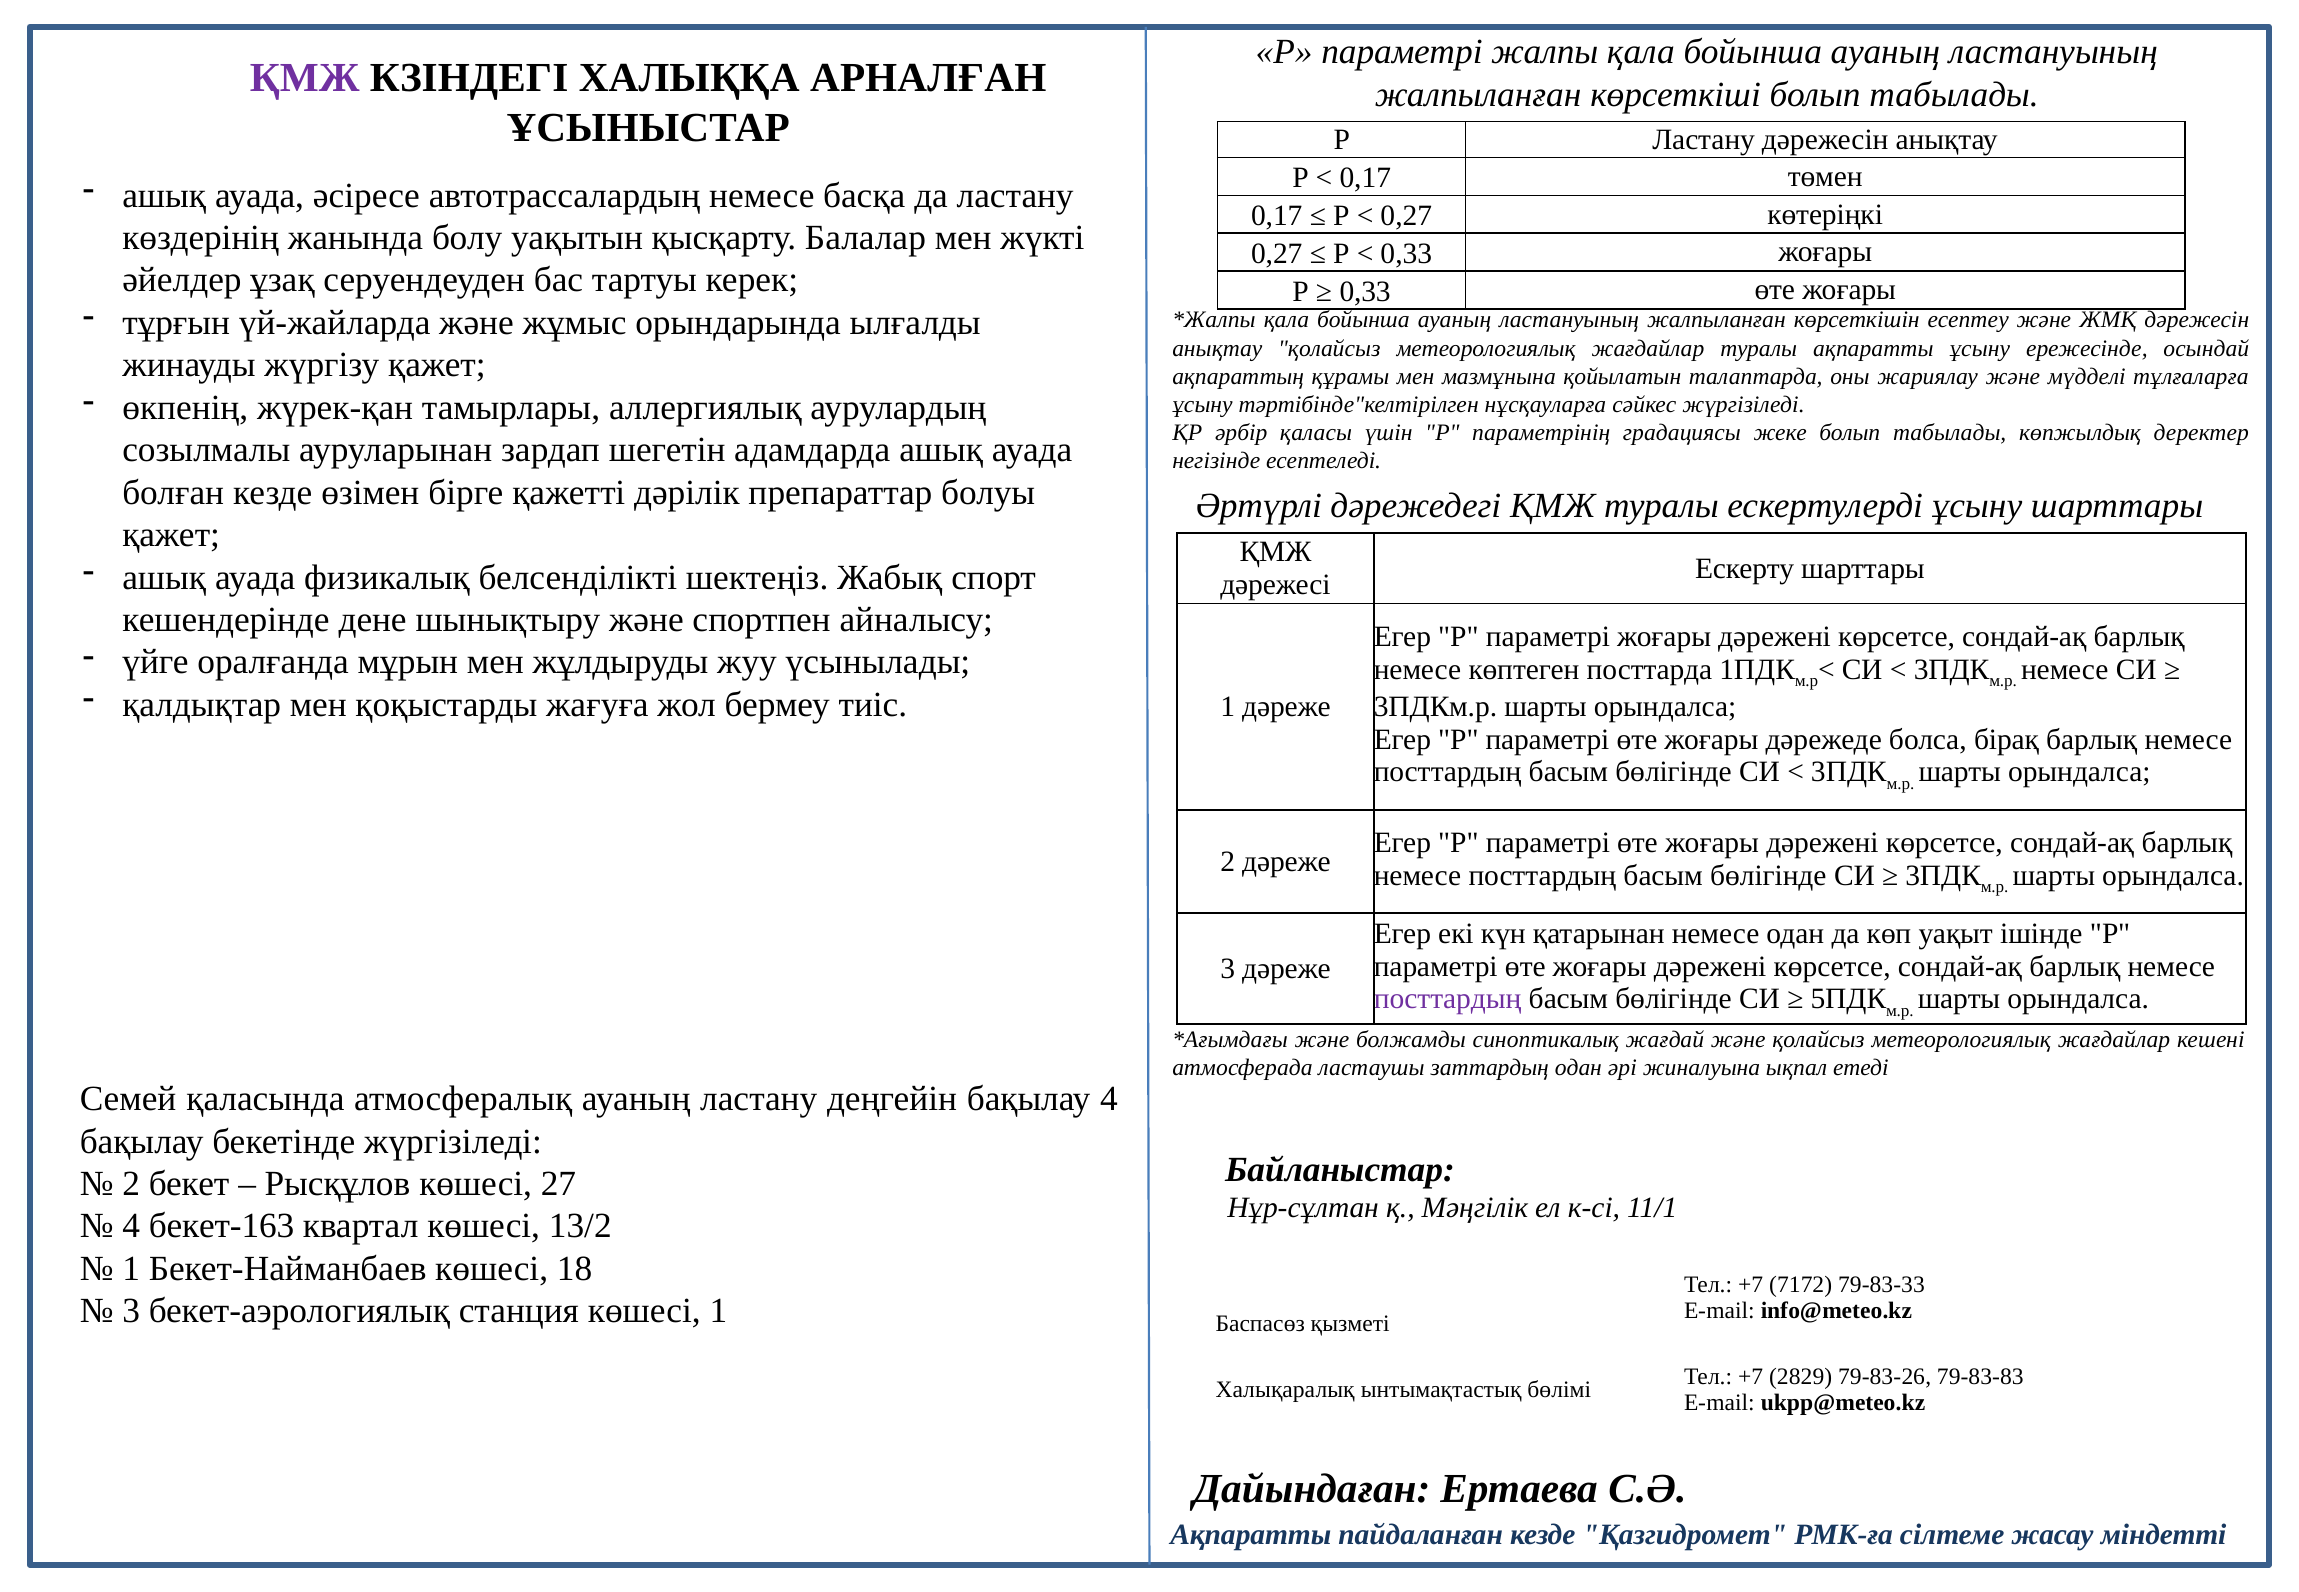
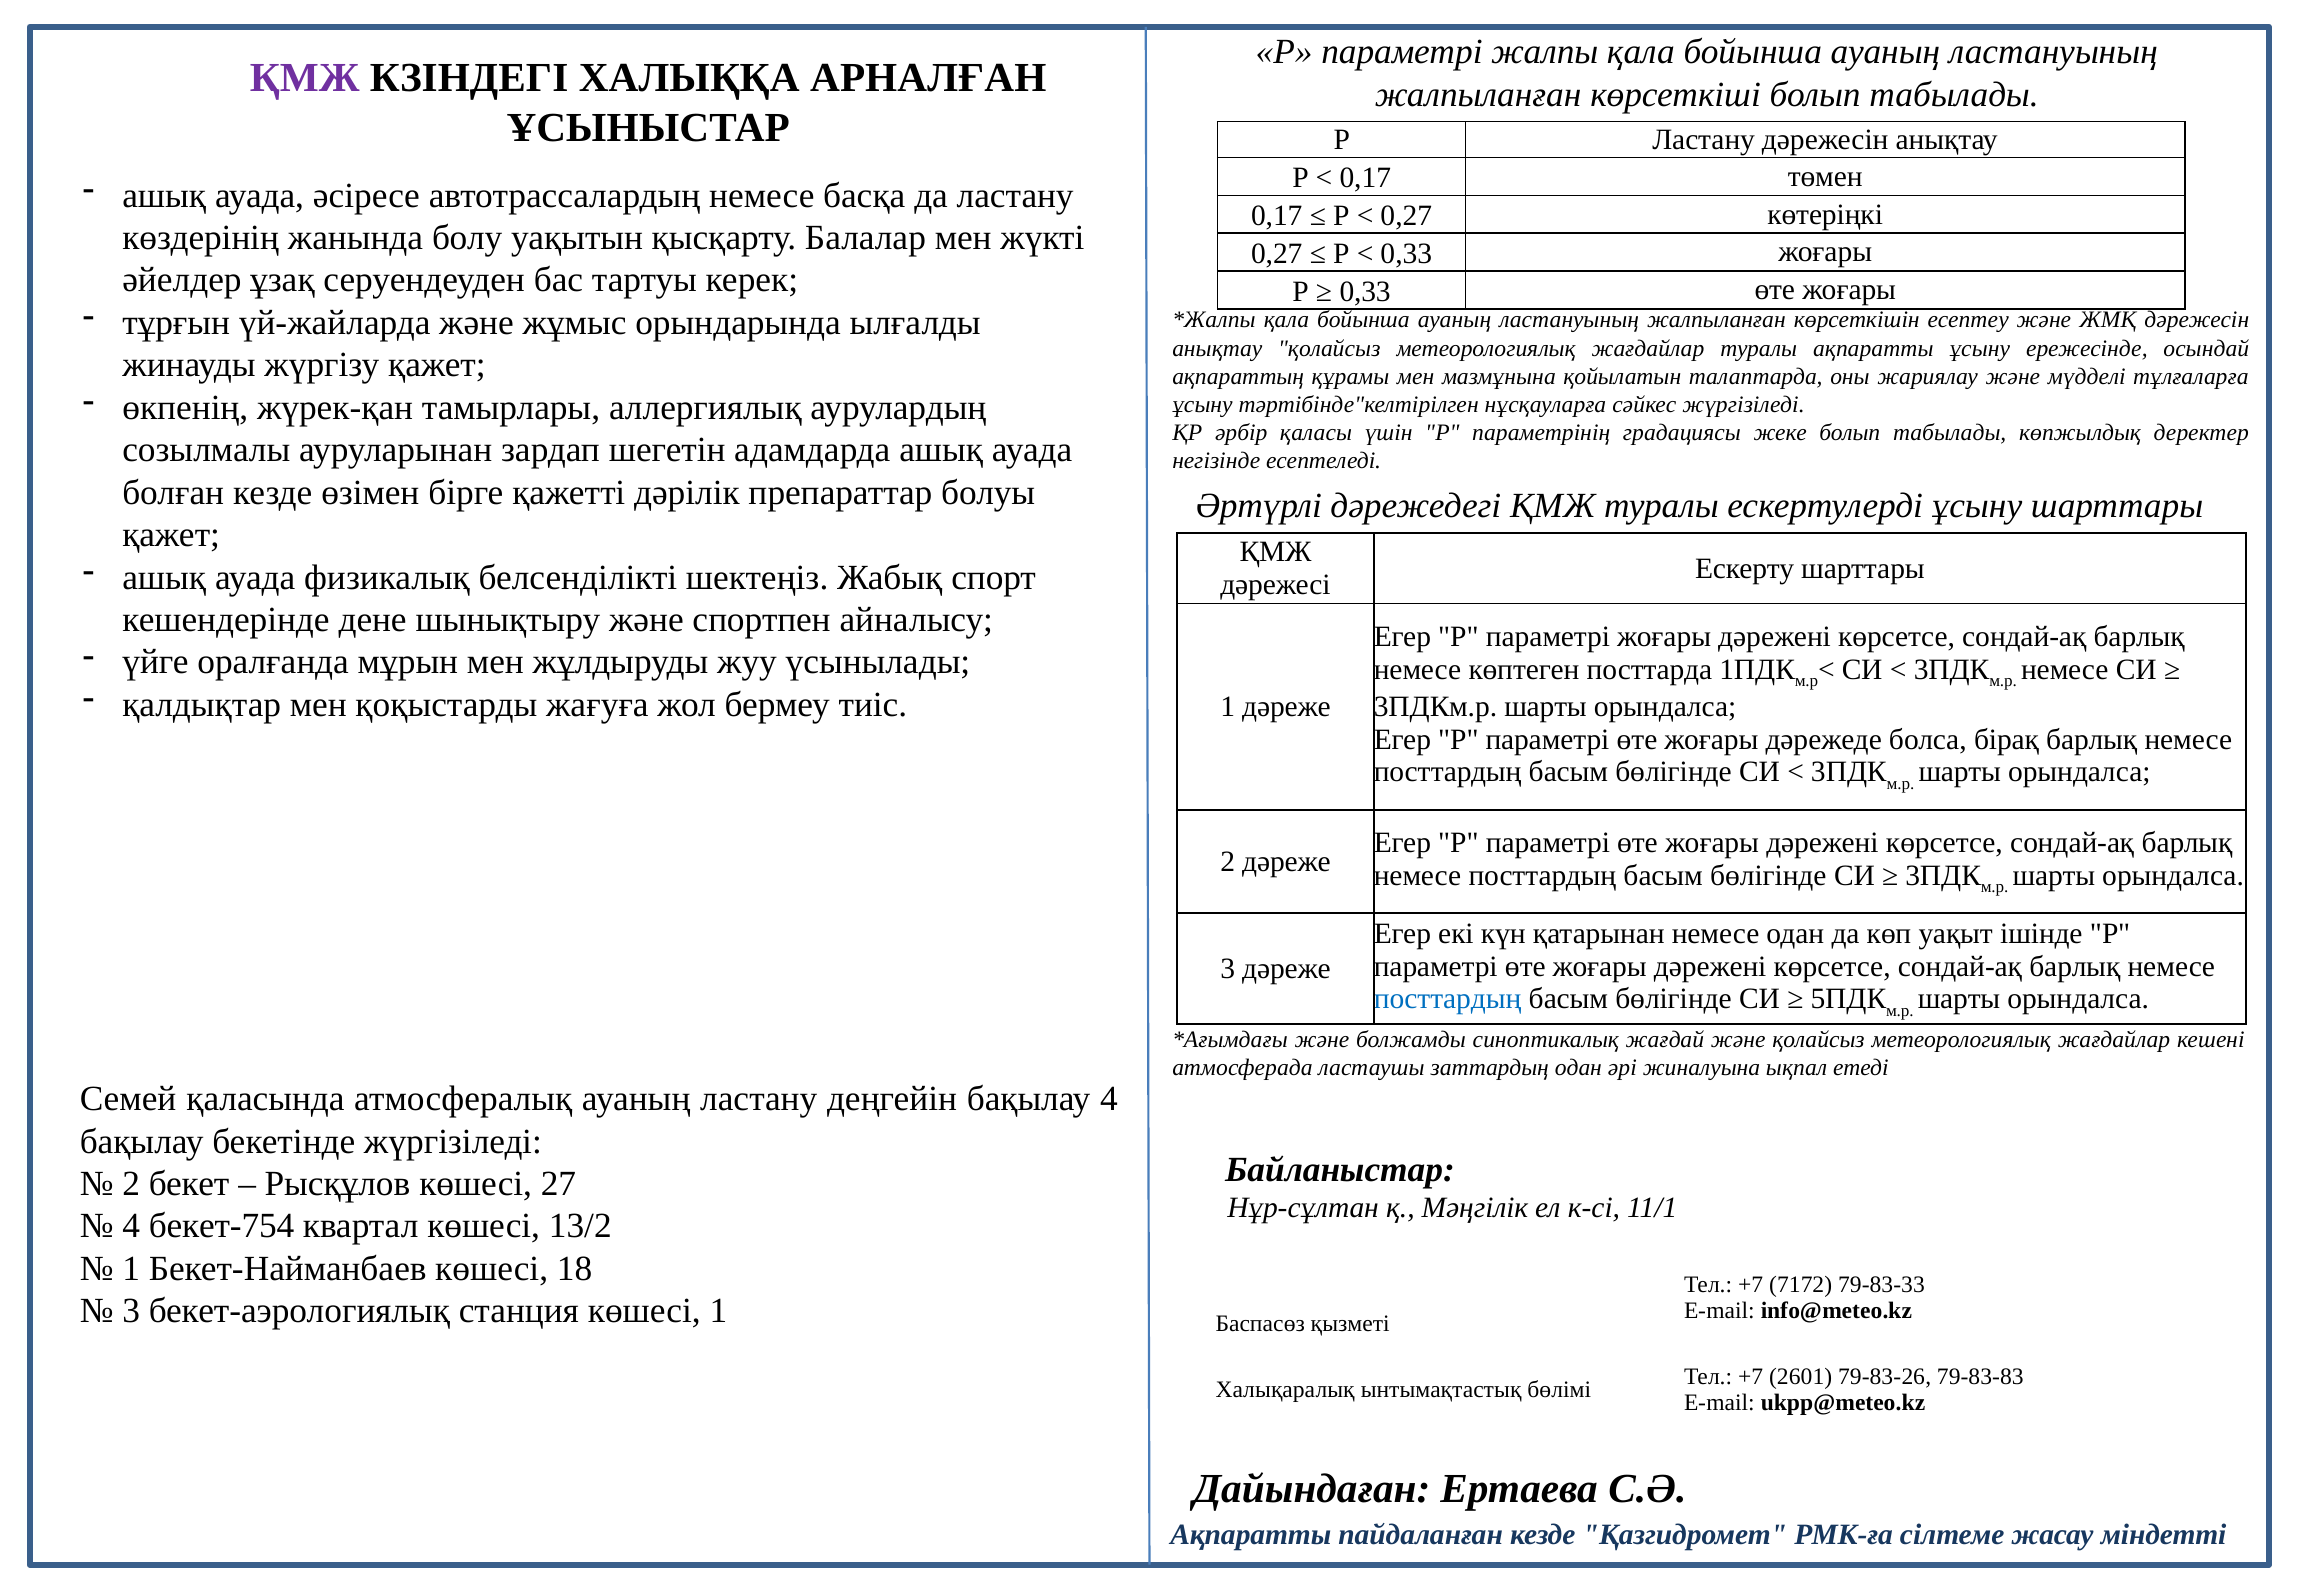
посттардың colour: purple -> blue (1448, 999)
бекет-163: бекет-163 -> бекет-754 (222, 1226)
2829: 2829 -> 2601 (1801, 1376)
